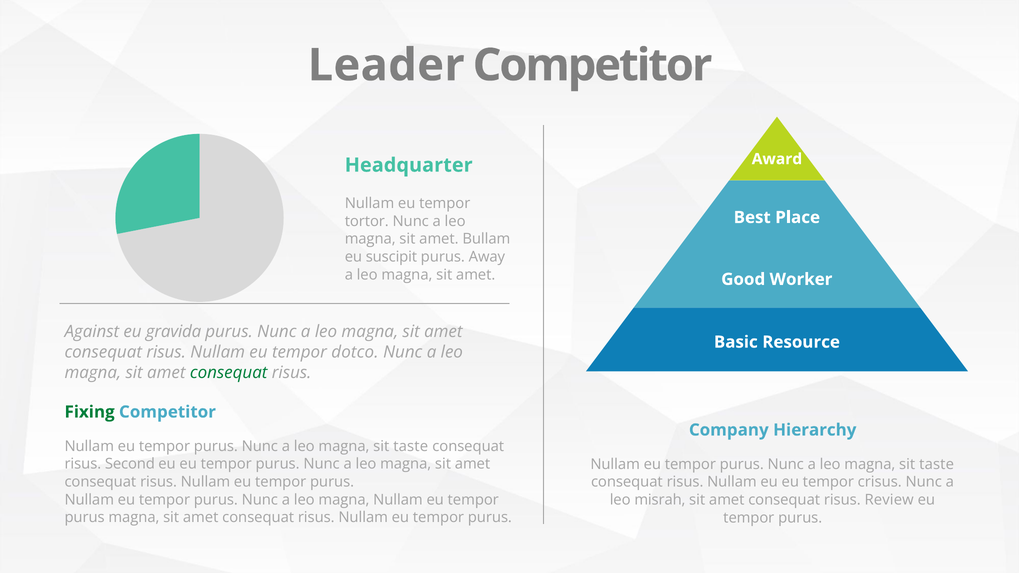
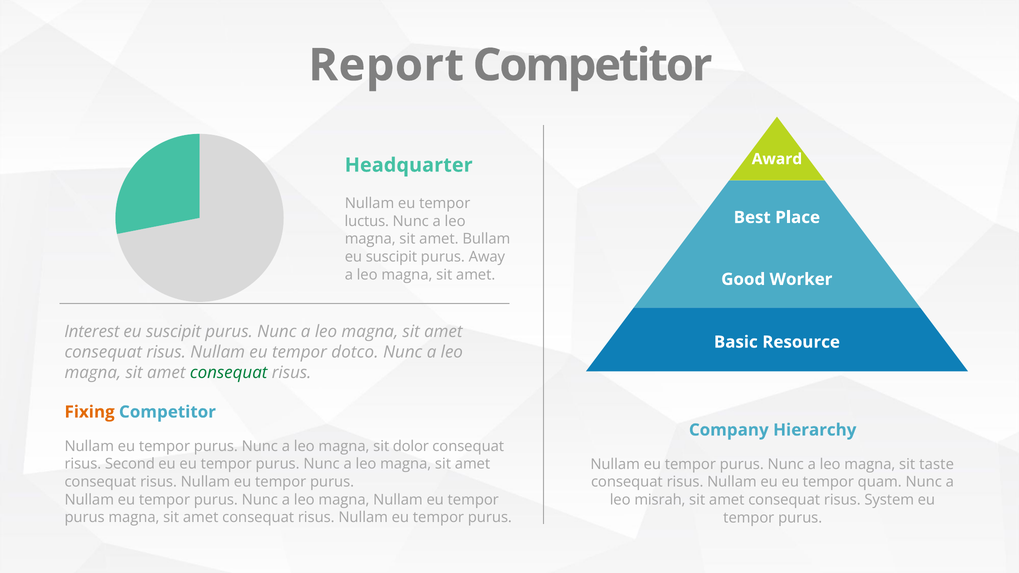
Leader: Leader -> Report (386, 65)
tortor: tortor -> luctus (367, 221)
Against: Against -> Interest (92, 332)
gravida: gravida -> suscipit (174, 332)
Fixing colour: green -> orange (90, 412)
taste: taste -> dolor (411, 446)
crisus: crisus -> quam (880, 482)
Review: Review -> System (889, 500)
